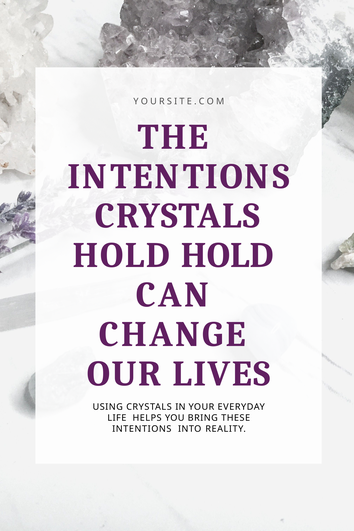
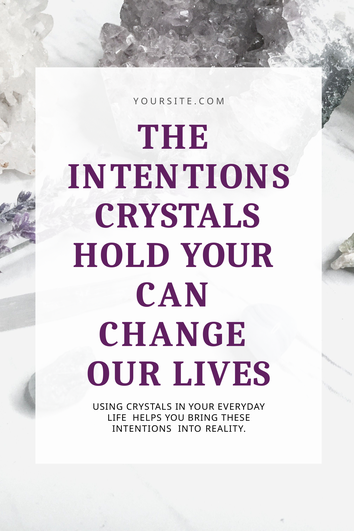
HOLD HOLD: HOLD -> YOUR (227, 255)
